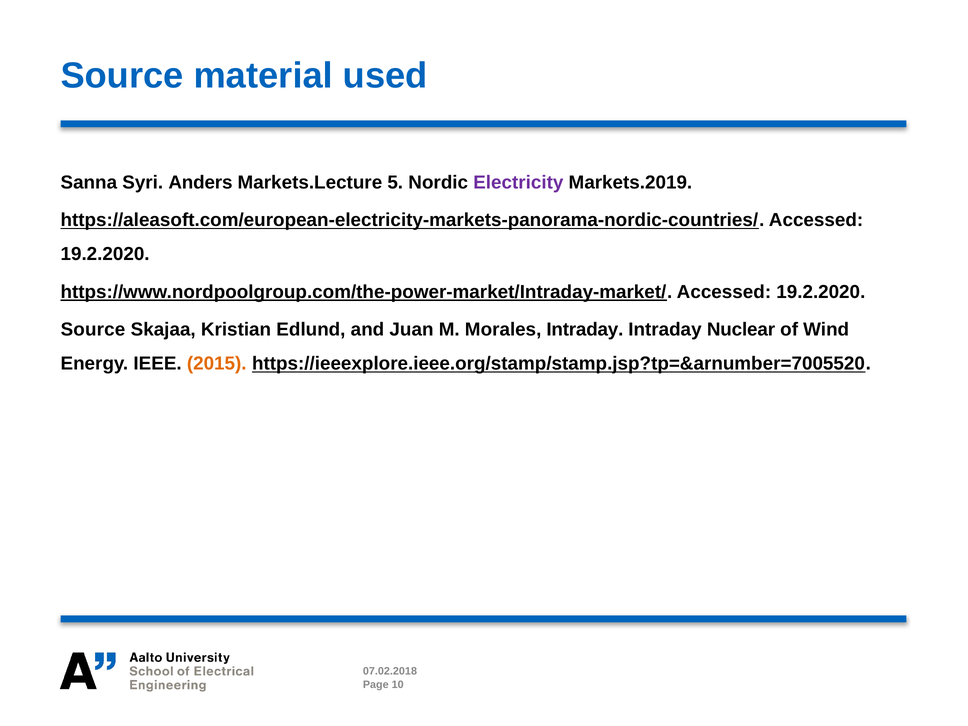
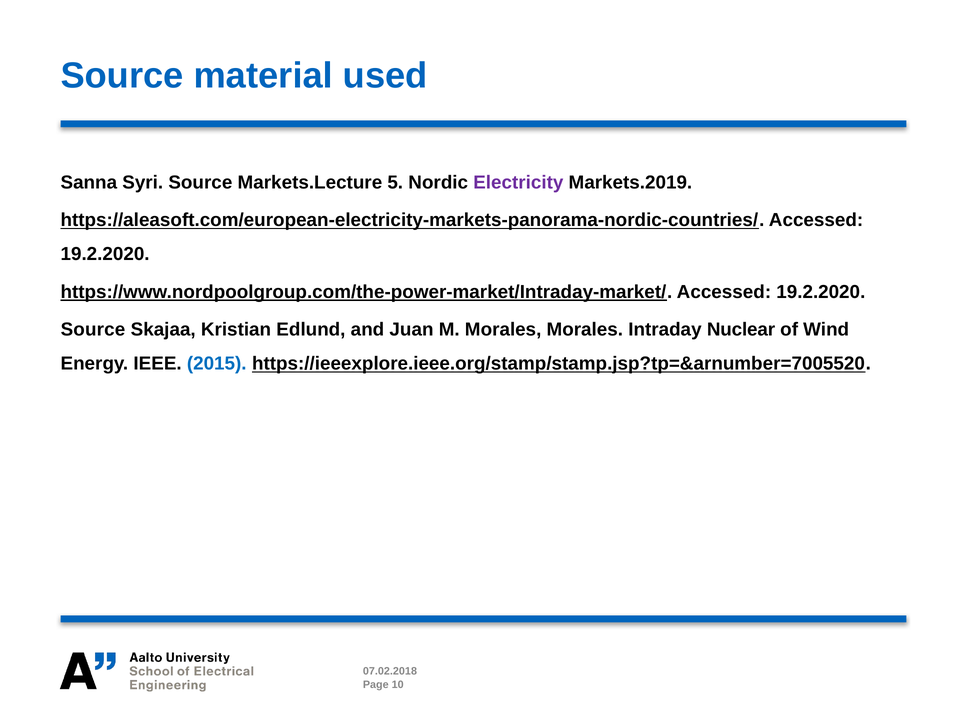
Syri Anders: Anders -> Source (200, 183)
Morales Intraday: Intraday -> Morales (585, 330)
2015 colour: orange -> blue (217, 364)
